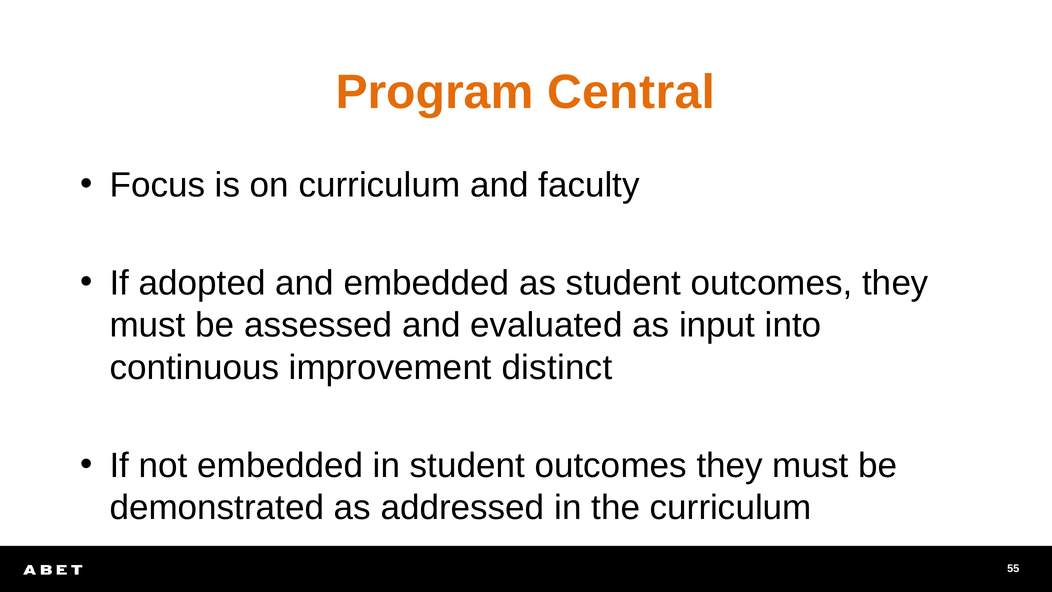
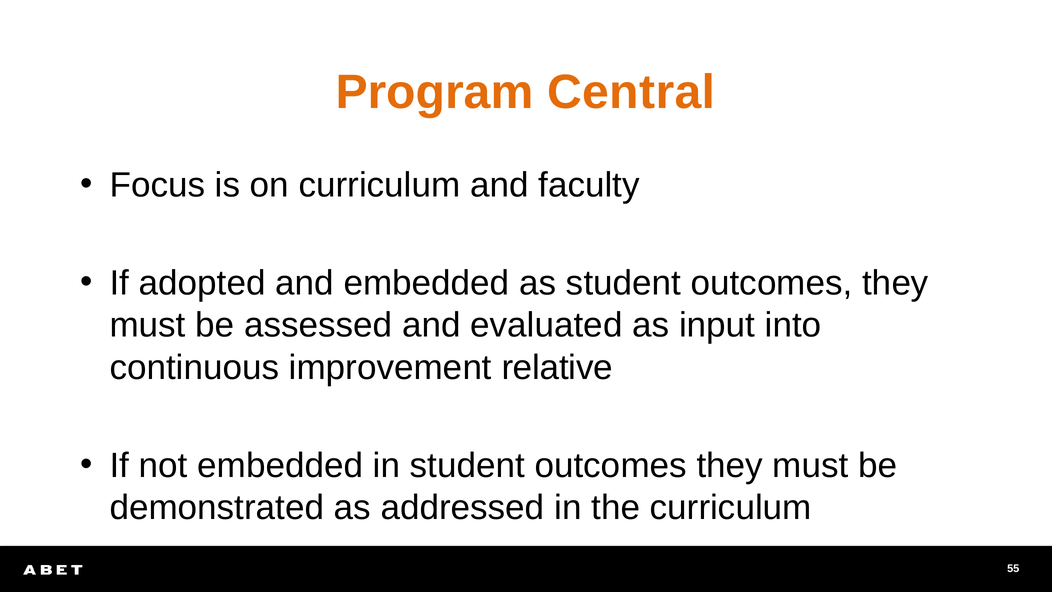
distinct: distinct -> relative (557, 367)
